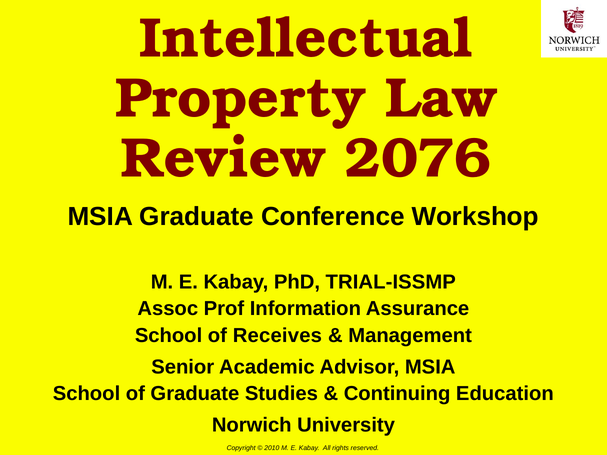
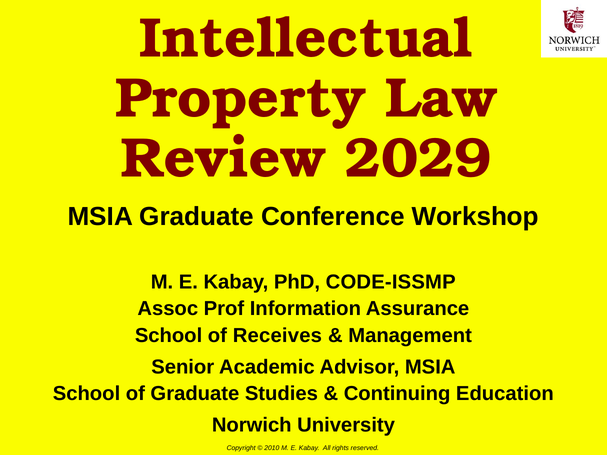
2076: 2076 -> 2029 (418, 158)
TRIAL-ISSMP: TRIAL-ISSMP -> CODE-ISSMP (391, 282)
